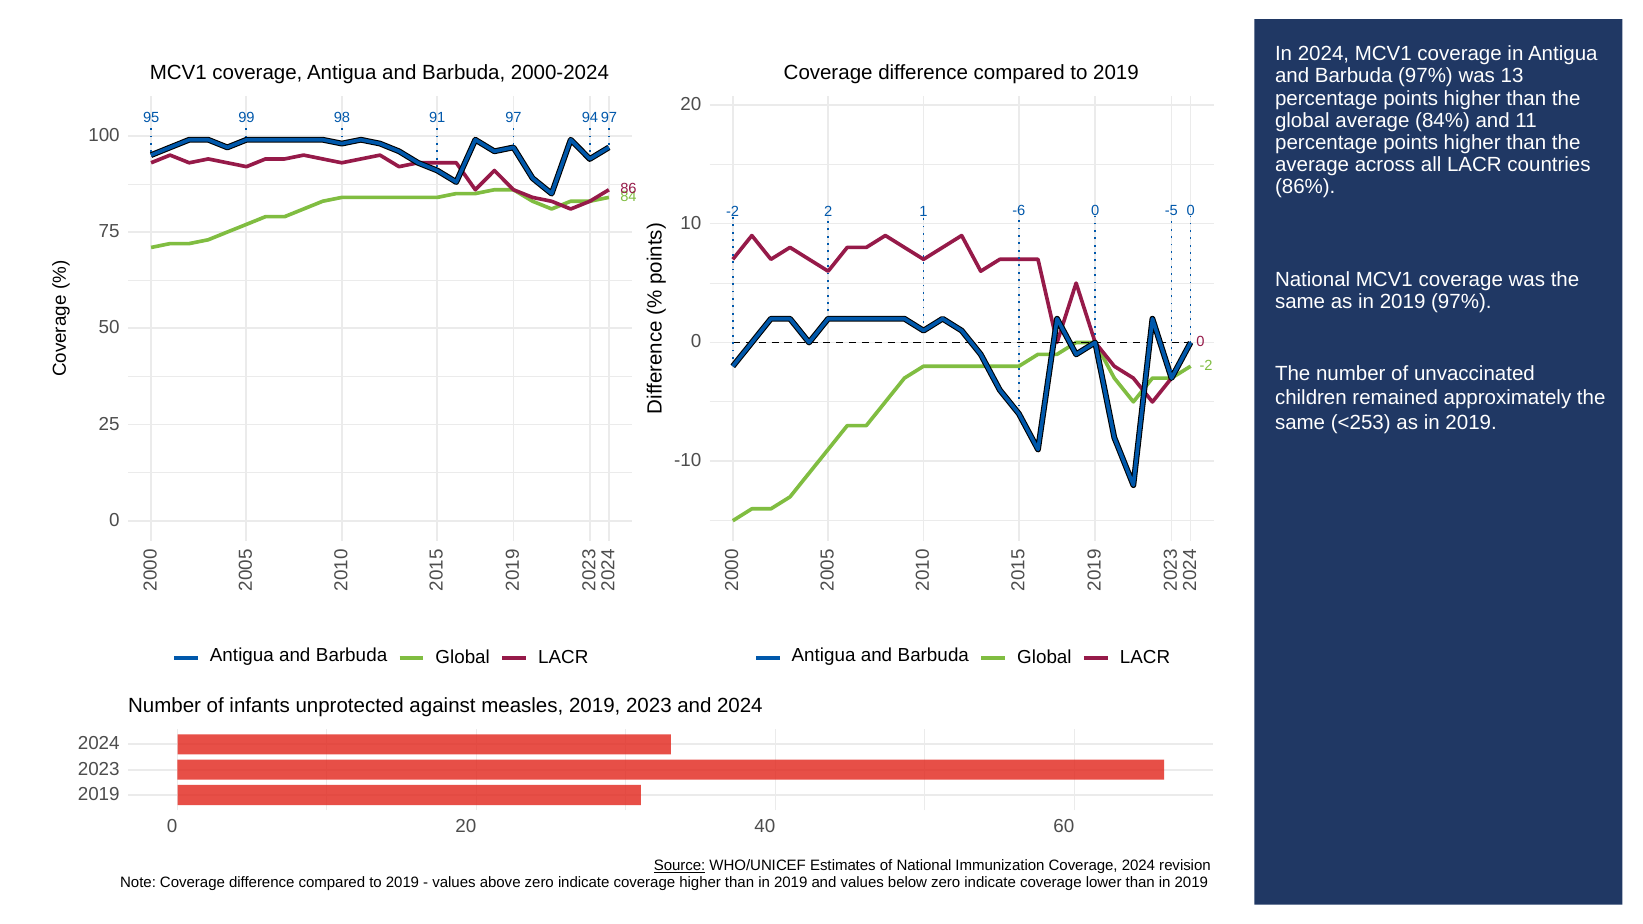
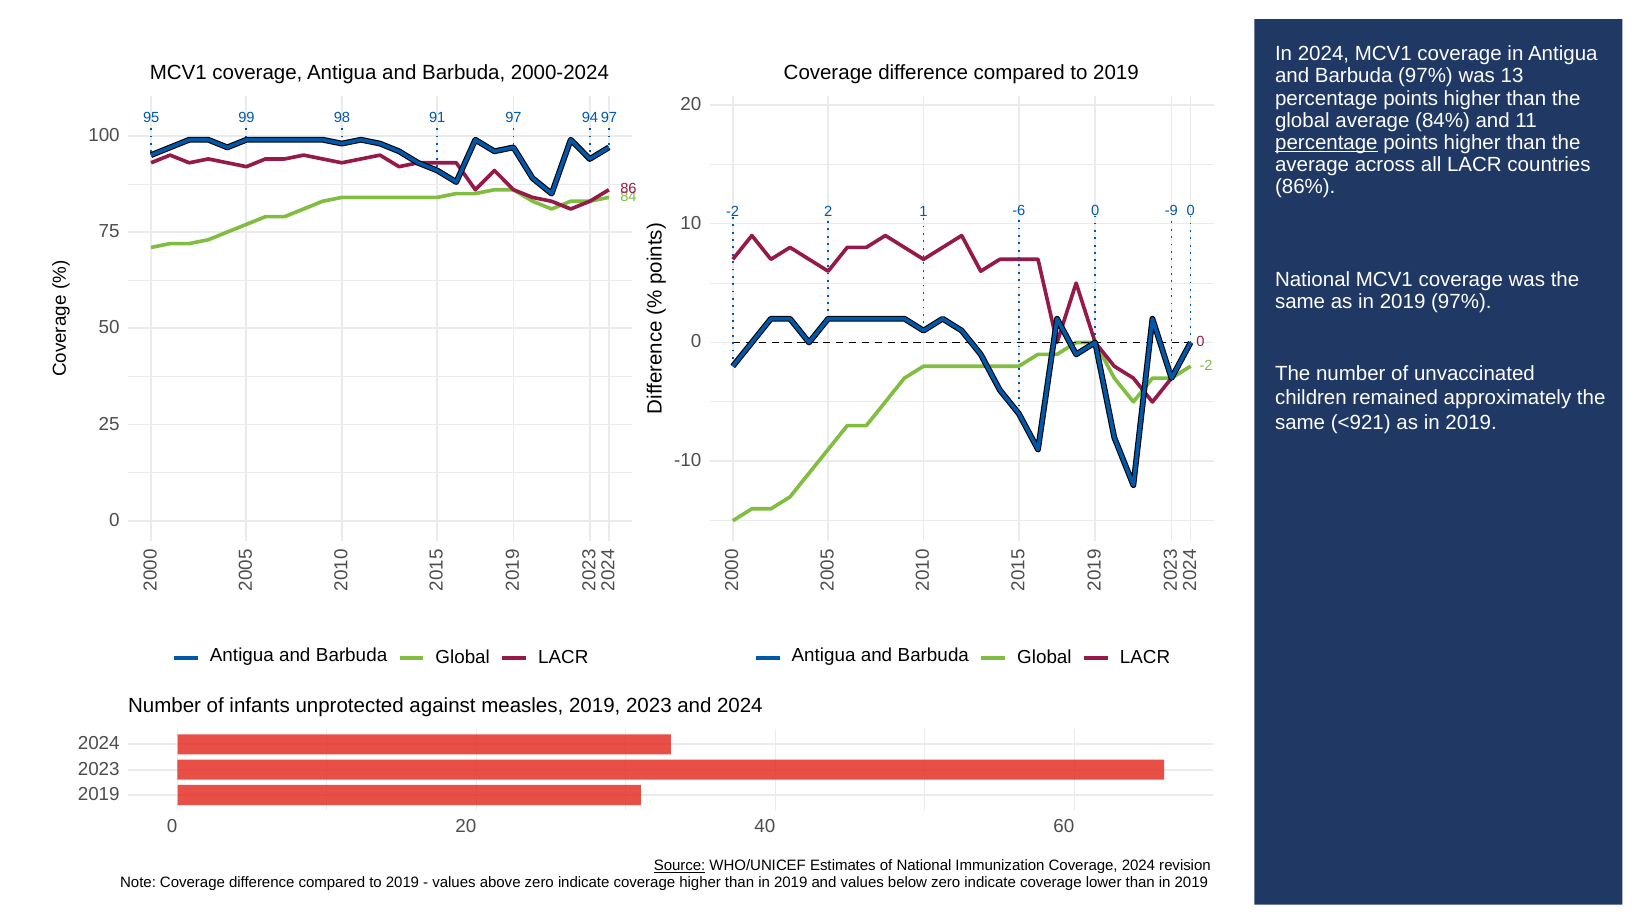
percentage underline: none -> present (1326, 143)
-5: -5 -> -9 (1171, 211)
<253: <253 -> <921 (1361, 423)
